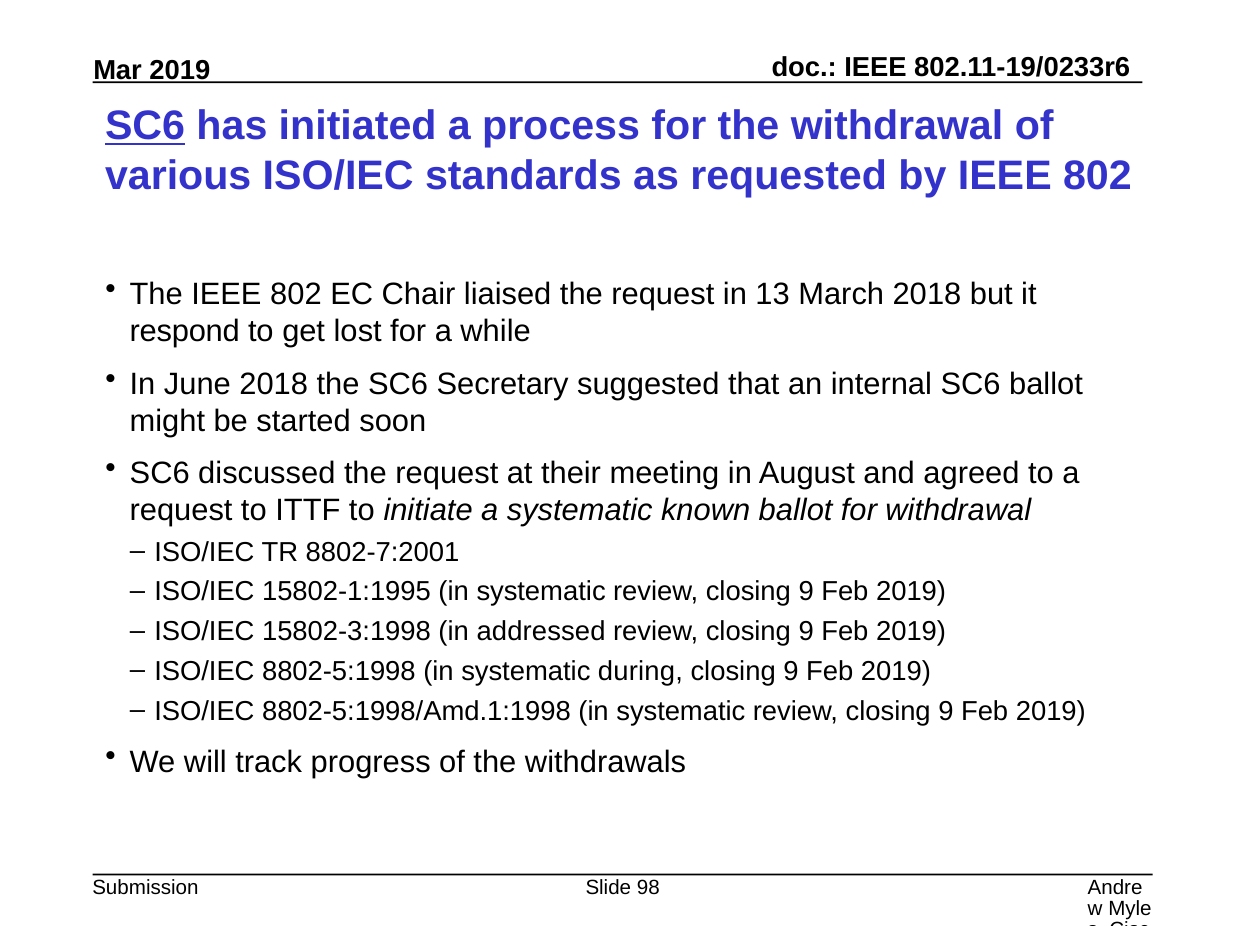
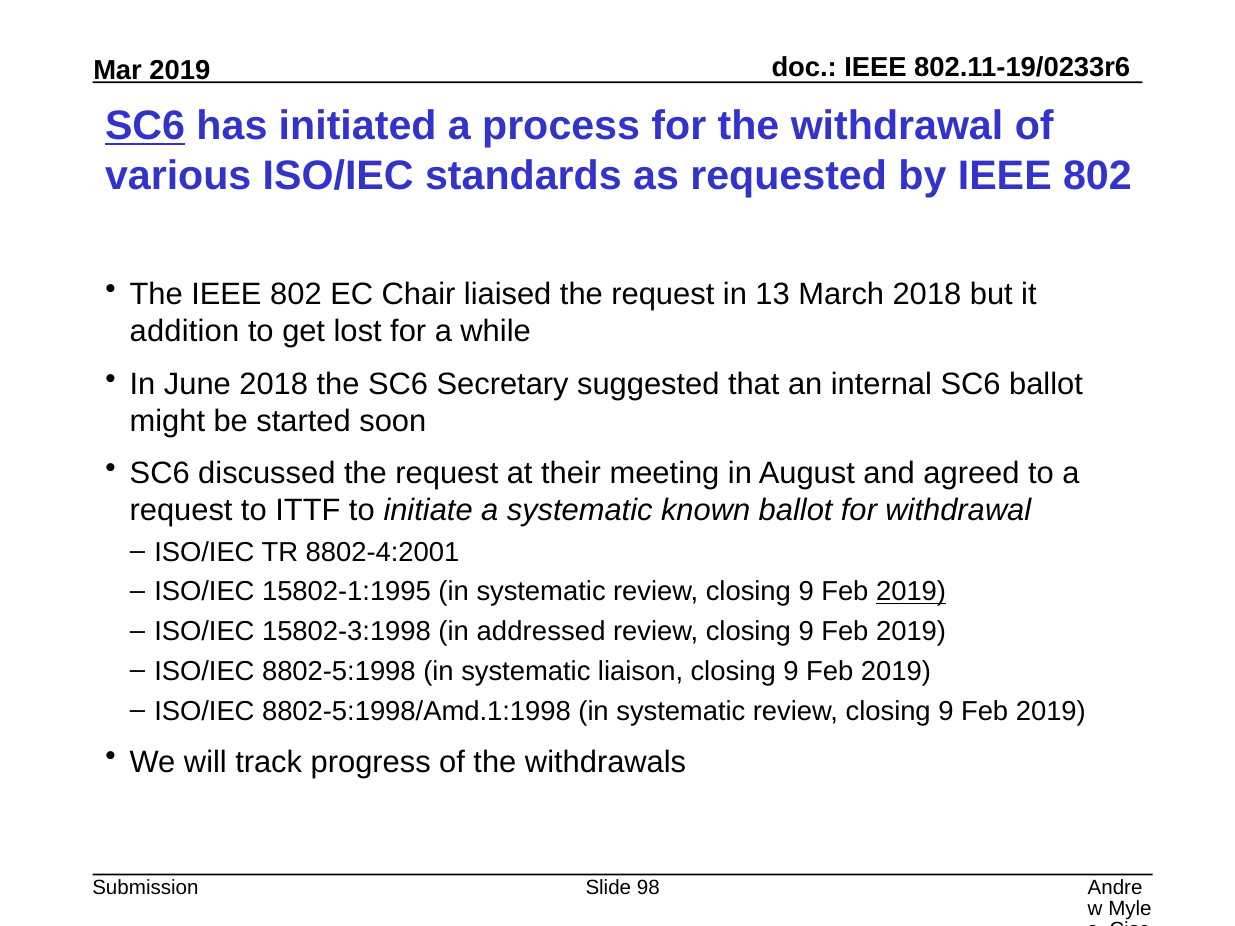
respond: respond -> addition (184, 332)
8802-7:2001: 8802-7:2001 -> 8802-4:2001 (382, 552)
2019 underline: none -> present (911, 592)
during: during -> liaison (641, 672)
